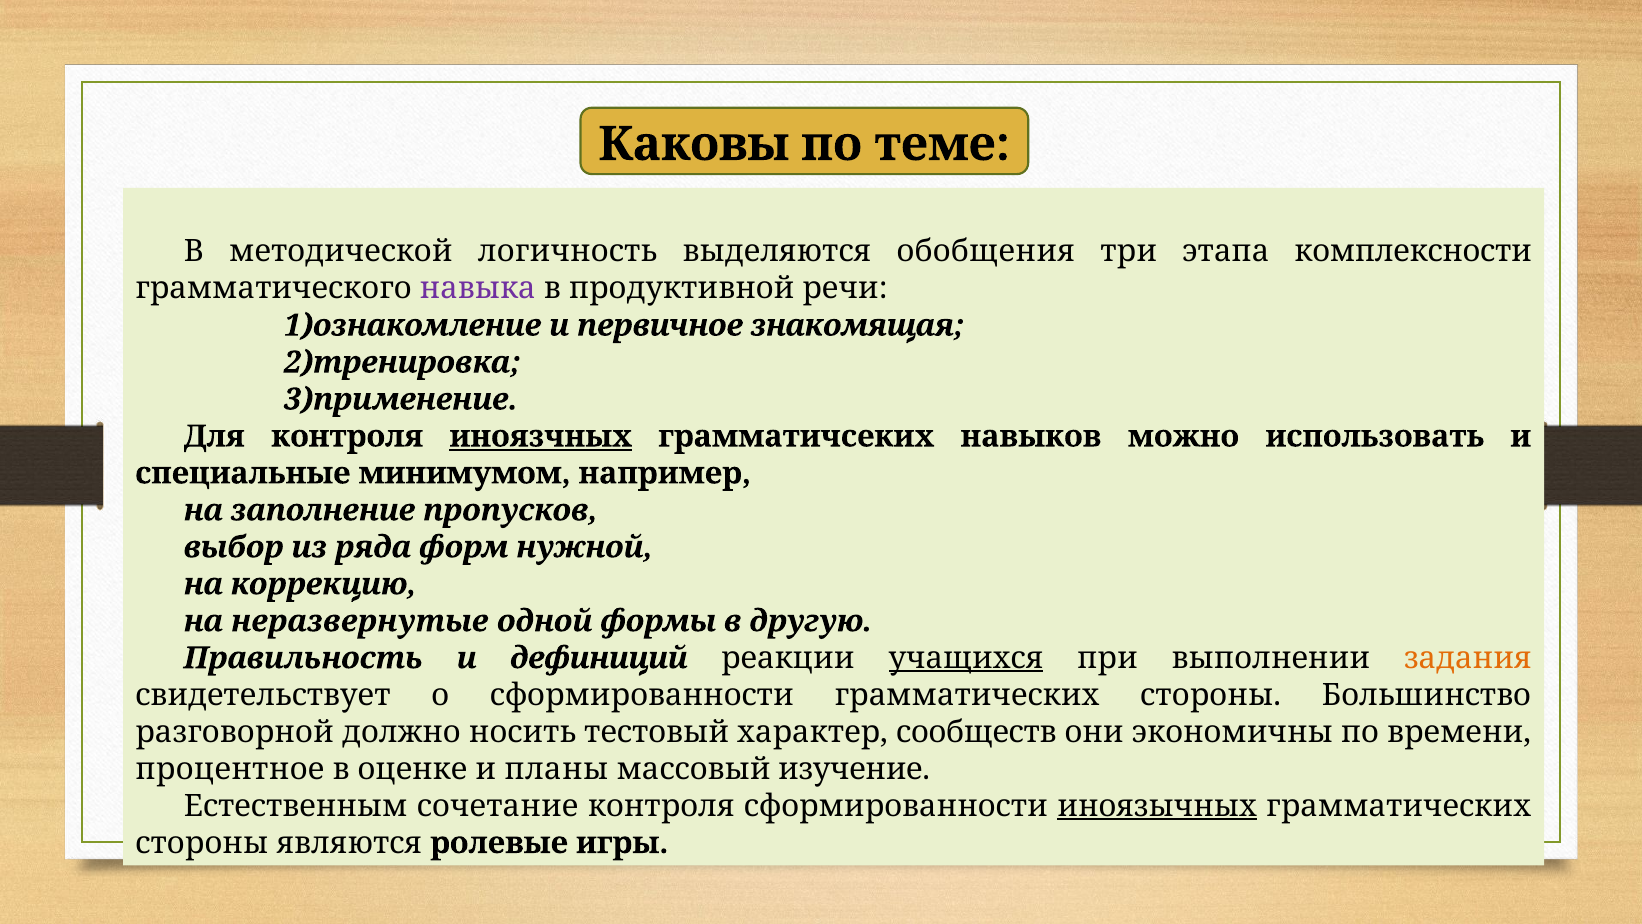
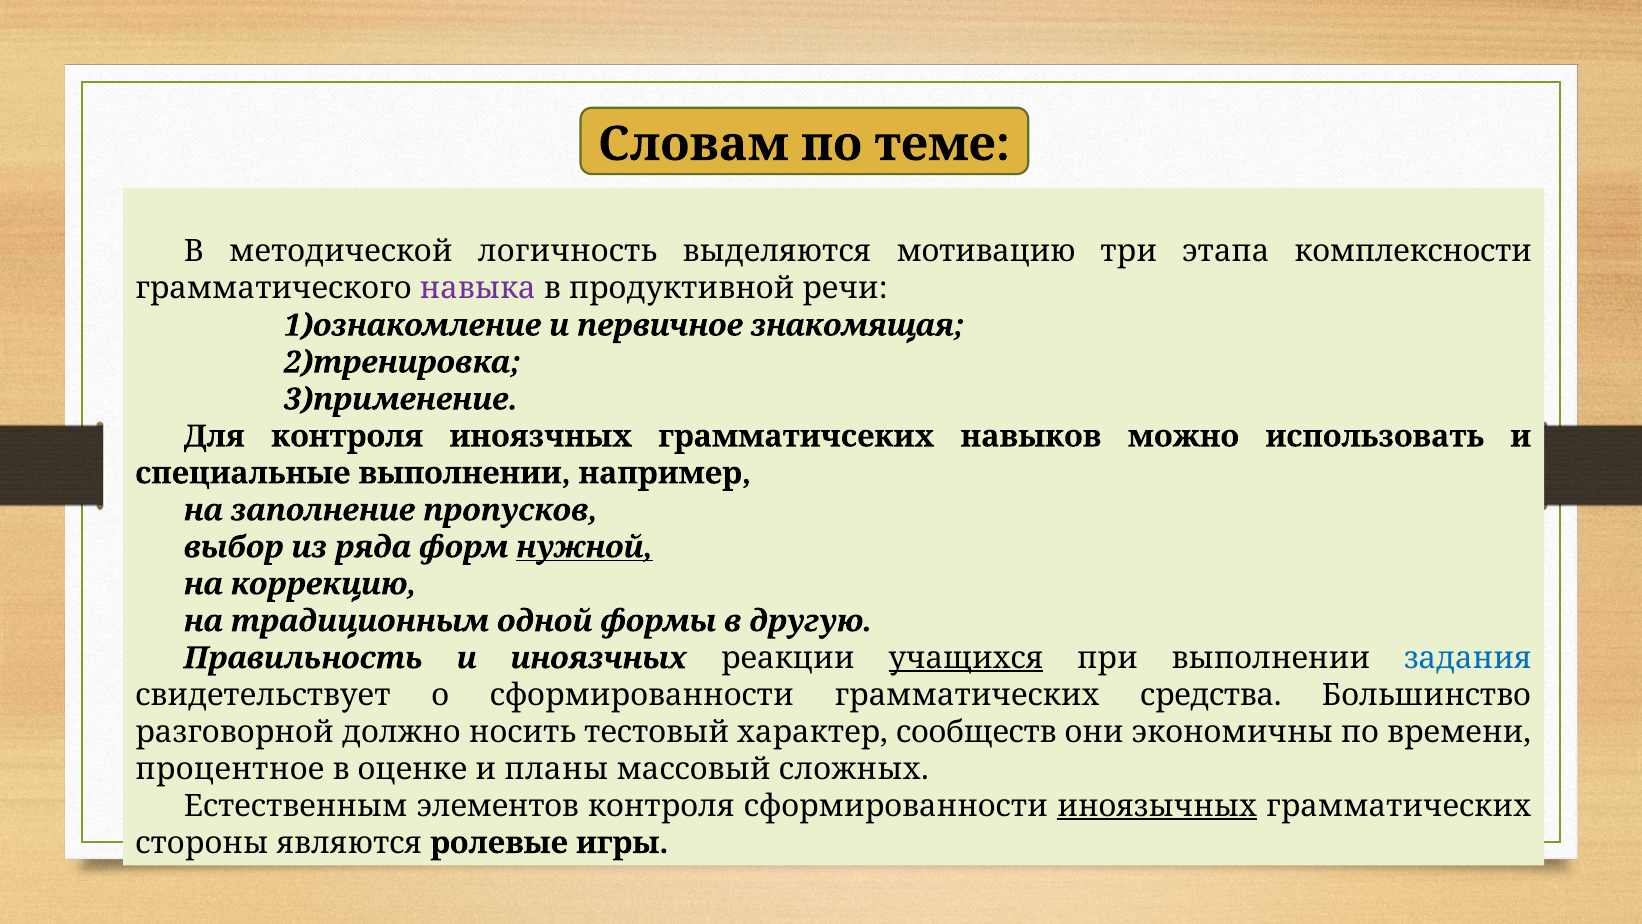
Каковы: Каковы -> Словам (693, 144)
обобщения: обобщения -> мотивацию (986, 251)
иноязчных underline: present -> none (541, 436)
специальные минимумом: минимумом -> выполнении (465, 473)
нужной underline: none -> present (585, 547)
неразвернутые: неразвернутые -> традиционным (360, 621)
и дефиниций: дефиниций -> иноязчных (599, 658)
задания colour: orange -> blue (1468, 658)
сформированности грамматических стороны: стороны -> средства (1211, 695)
изучение: изучение -> сложных (854, 769)
сочетание: сочетание -> элементов (498, 806)
